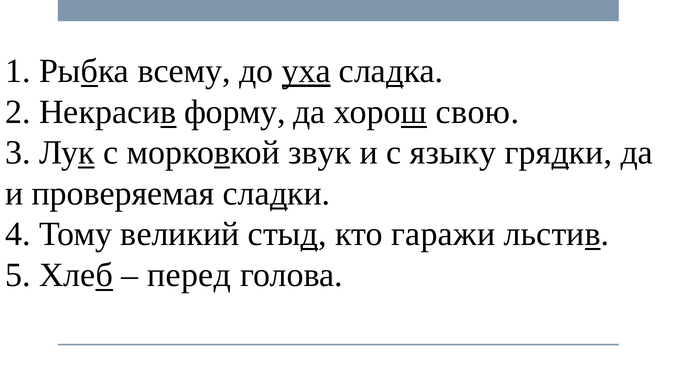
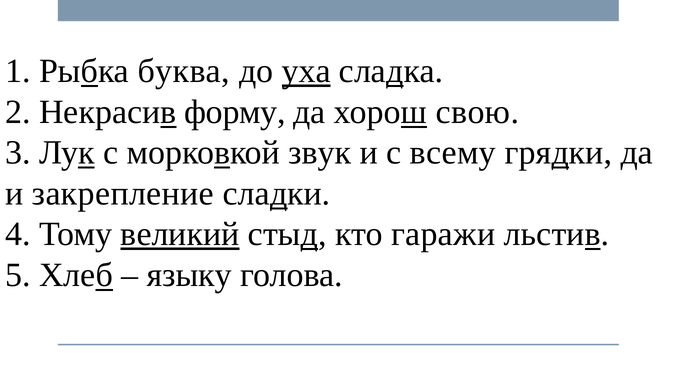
всему: всему -> буква (184, 71)
языку: языку -> всему (453, 153)
проверяемая: проверяемая -> закрепление (123, 194)
великий underline: none -> present (180, 234)
перед: перед -> языку (189, 275)
